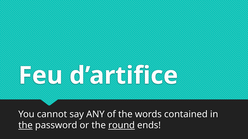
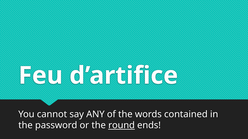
the underline: present -> none (26, 126)
